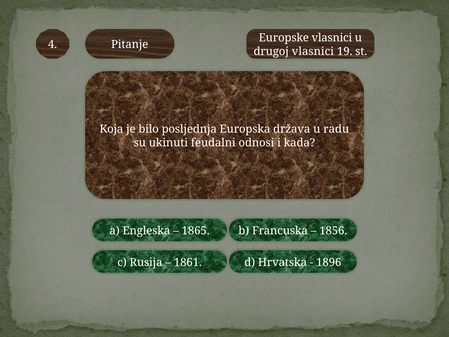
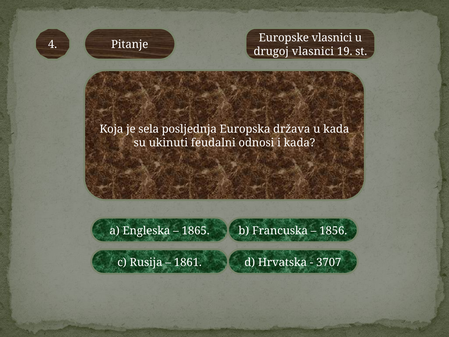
bilo: bilo -> sela (149, 129)
u radu: radu -> kada (336, 129)
1896: 1896 -> 3707 (329, 262)
